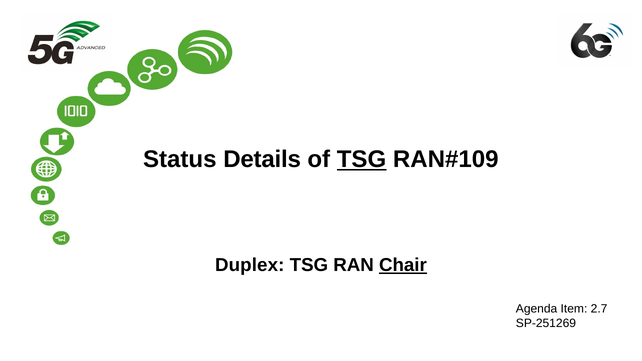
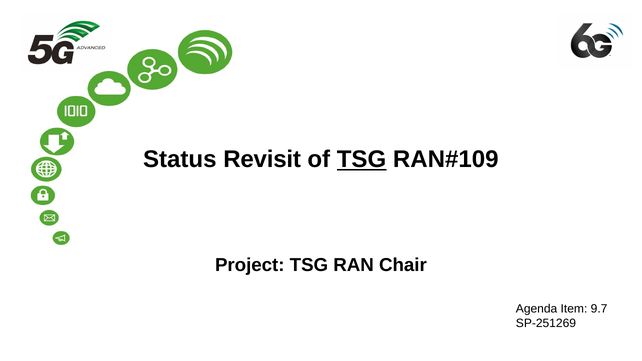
Details: Details -> Revisit (262, 159)
Duplex: Duplex -> Project (250, 265)
Chair underline: present -> none (403, 265)
2.7: 2.7 -> 9.7 (599, 309)
